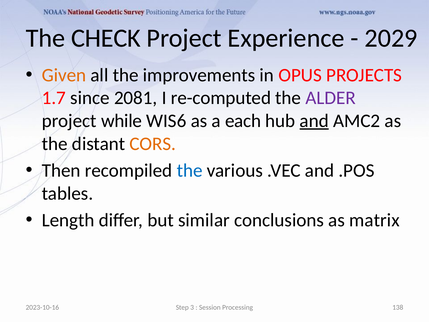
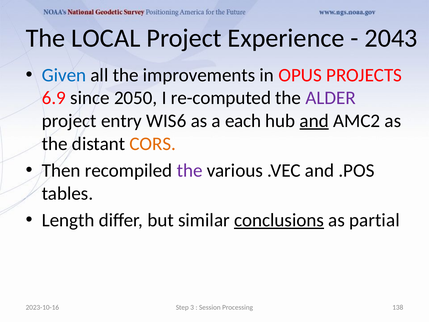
CHECK: CHECK -> LOCAL (106, 38)
2029: 2029 -> 2043 (391, 38)
Given colour: orange -> blue (64, 75)
1.7: 1.7 -> 6.9 (54, 98)
2081: 2081 -> 2050 (136, 98)
while: while -> entry (121, 121)
the colour: blue -> purple (190, 170)
conclusions underline: none -> present (279, 220)
matrix: matrix -> partial (374, 220)
